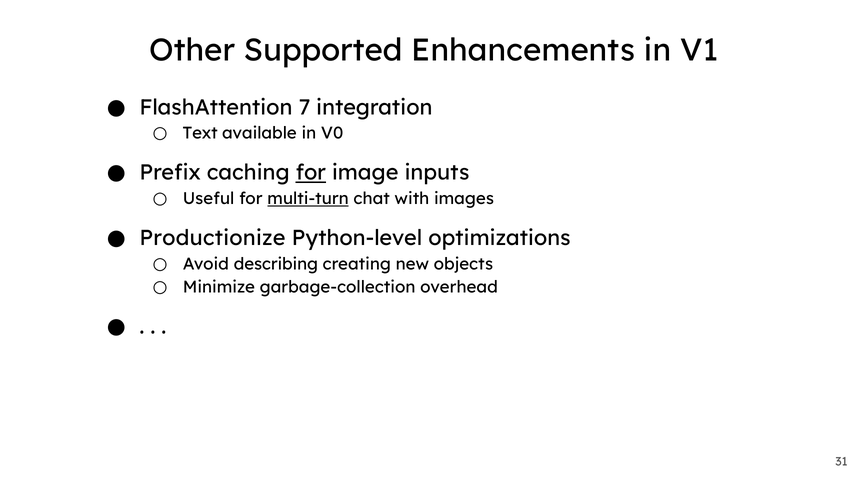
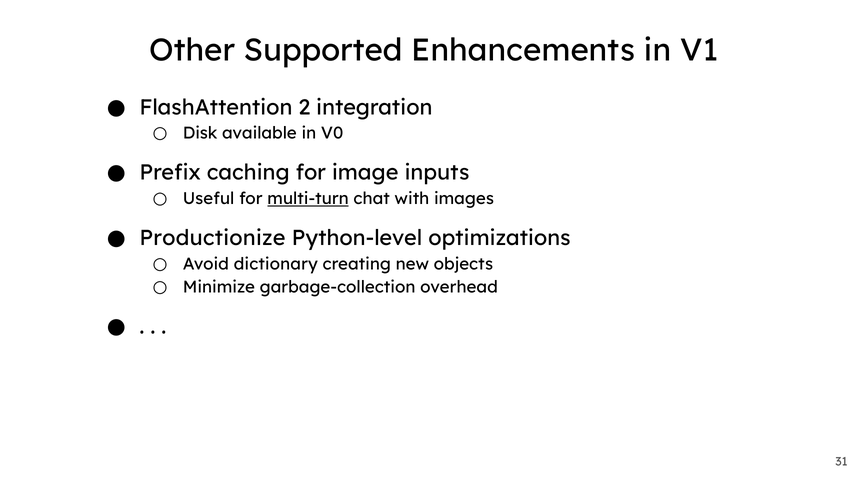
7: 7 -> 2 (304, 108)
Text: Text -> Disk (200, 133)
for underline: present -> none (311, 173)
describing: describing -> dictionary (276, 264)
